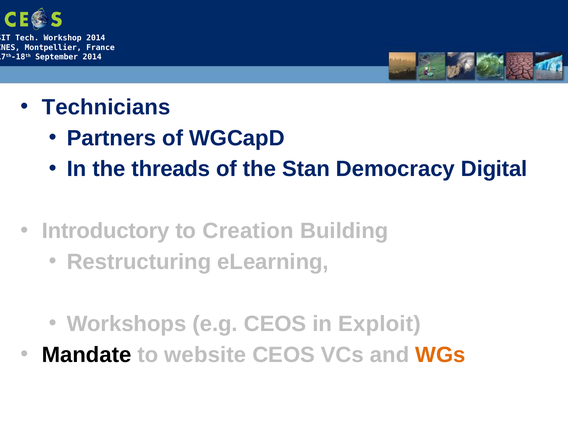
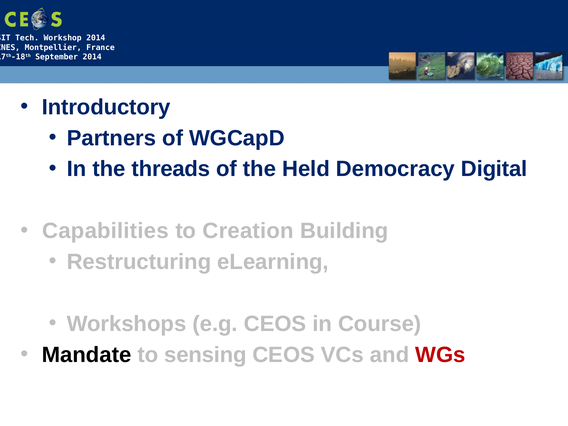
Technicians: Technicians -> Introductory (106, 107)
Stan: Stan -> Held (306, 169)
Introductory: Introductory -> Capabilities (105, 231)
Exploit: Exploit -> Course (380, 324)
website: website -> sensing (205, 355)
WGs colour: orange -> red (440, 355)
